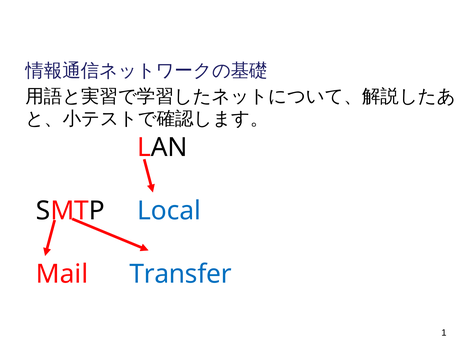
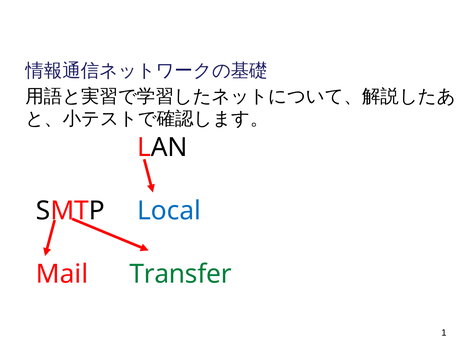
Transfer colour: blue -> green (181, 274)
